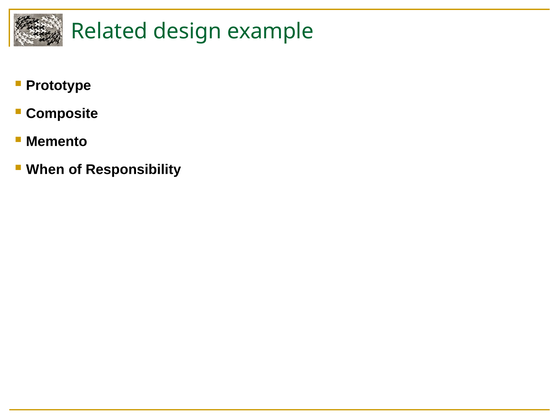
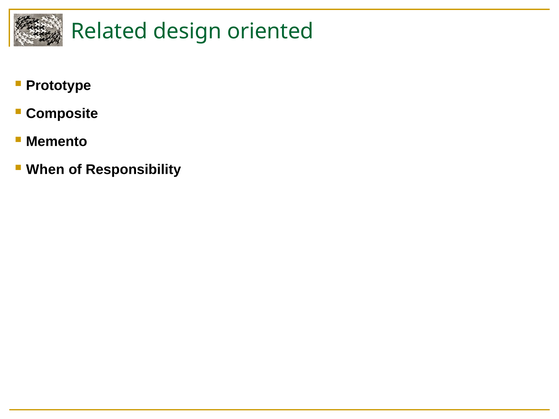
example: example -> oriented (270, 31)
